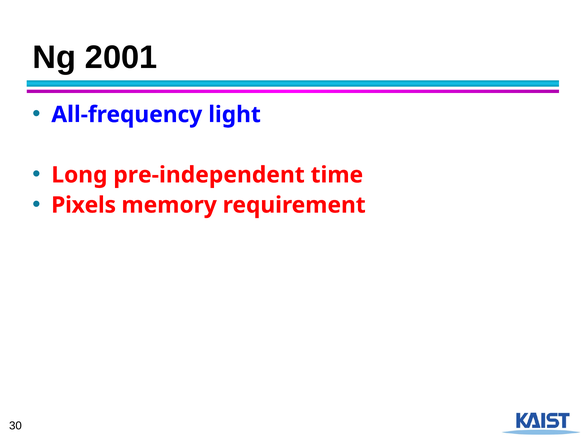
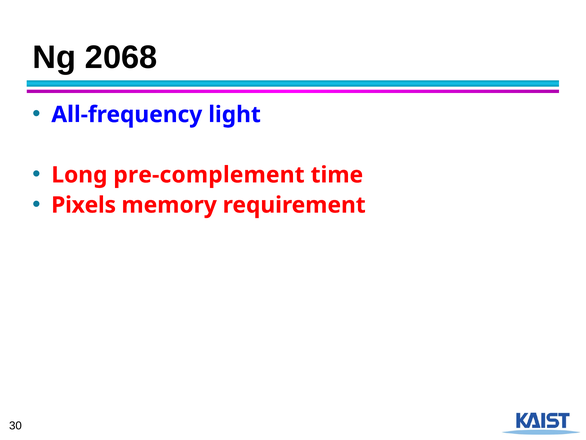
2001: 2001 -> 2068 (121, 57)
pre-independent: pre-independent -> pre-complement (209, 175)
